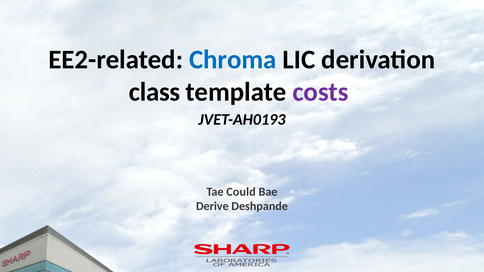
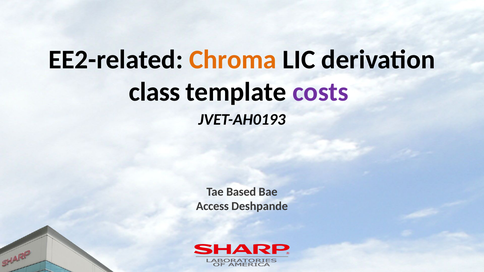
Chroma colour: blue -> orange (233, 60)
Could: Could -> Based (241, 192)
Derive: Derive -> Access (212, 206)
